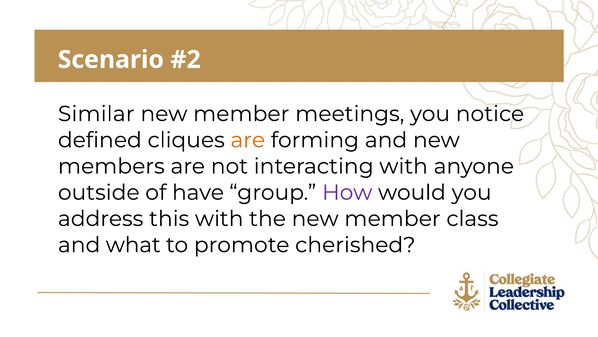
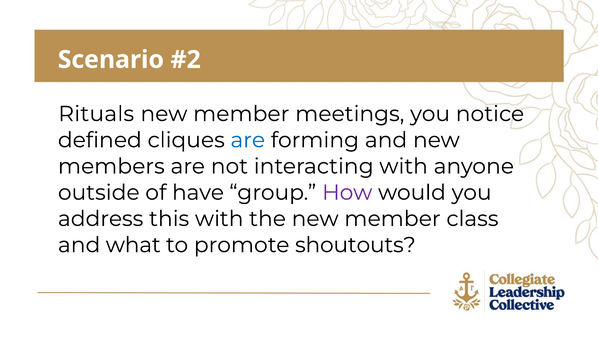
Similar: Similar -> Rituals (96, 114)
are colour: orange -> blue (248, 140)
cherished: cherished -> shoutouts (355, 245)
